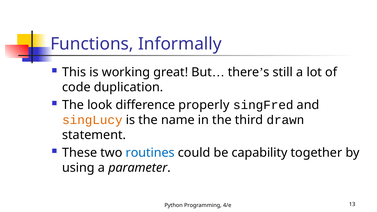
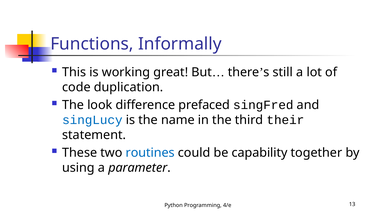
properly: properly -> prefaced (204, 105)
singLucy colour: orange -> blue (92, 120)
drawn: drawn -> their (285, 120)
